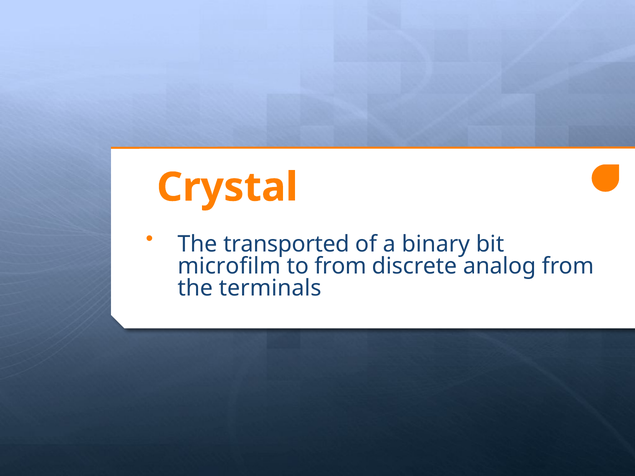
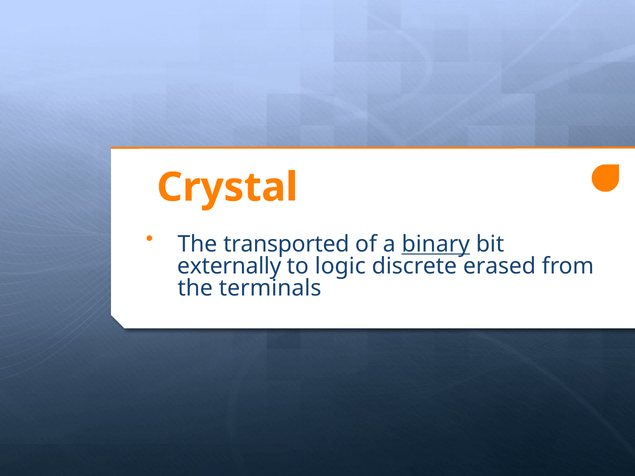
binary underline: none -> present (436, 244)
microfilm: microfilm -> externally (229, 266)
to from: from -> logic (340, 266)
analog: analog -> erased (499, 266)
